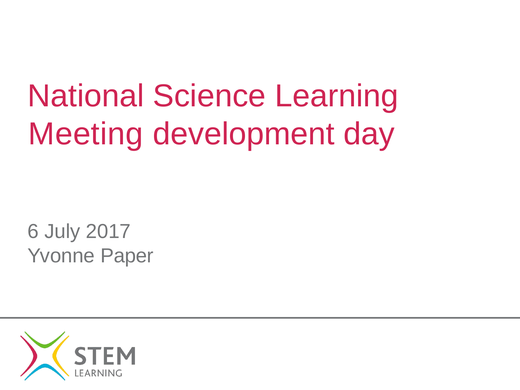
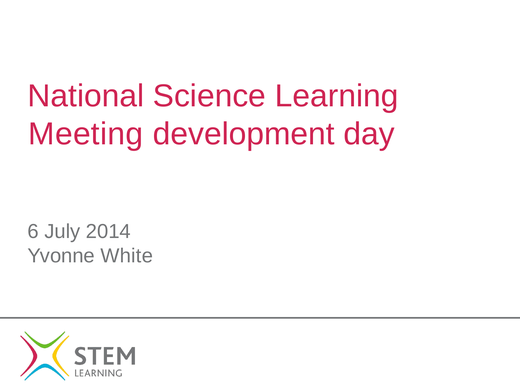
2017: 2017 -> 2014 (108, 232)
Paper: Paper -> White (127, 256)
